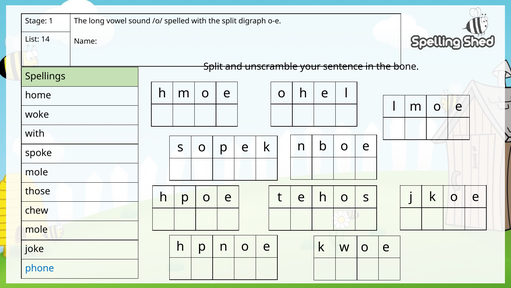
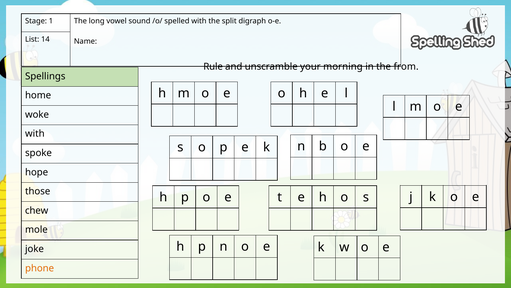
Split: Split -> Rule (213, 66)
sentence: sentence -> morning (343, 66)
bone: bone -> from (406, 66)
mole: mole -> hope (37, 172)
phone colour: blue -> orange (40, 268)
